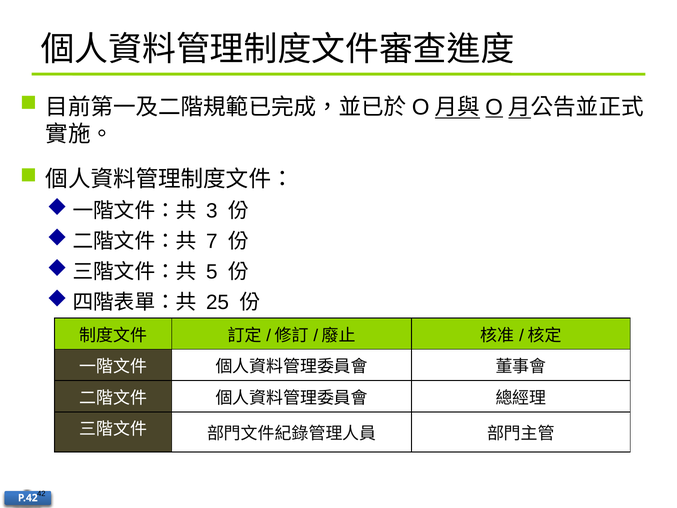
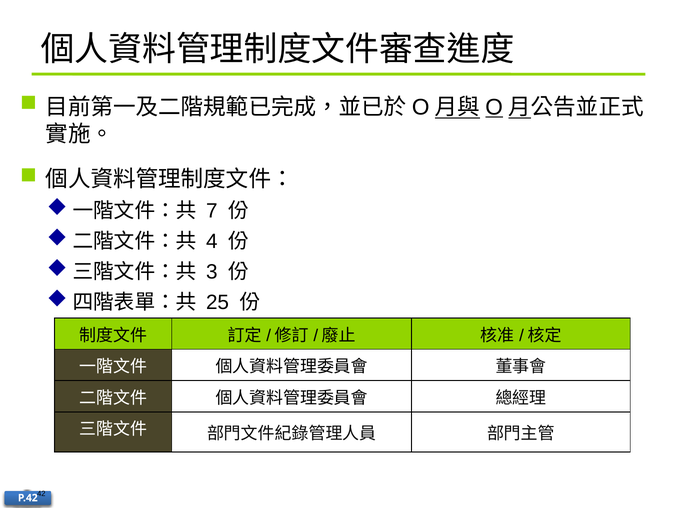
3: 3 -> 7 (212, 211)
7: 7 -> 4 (212, 241)
5: 5 -> 3 (212, 272)
